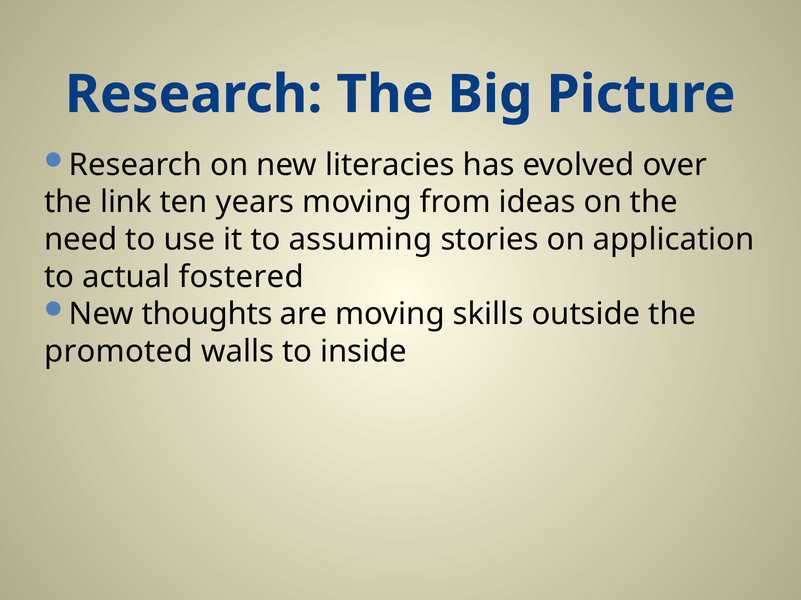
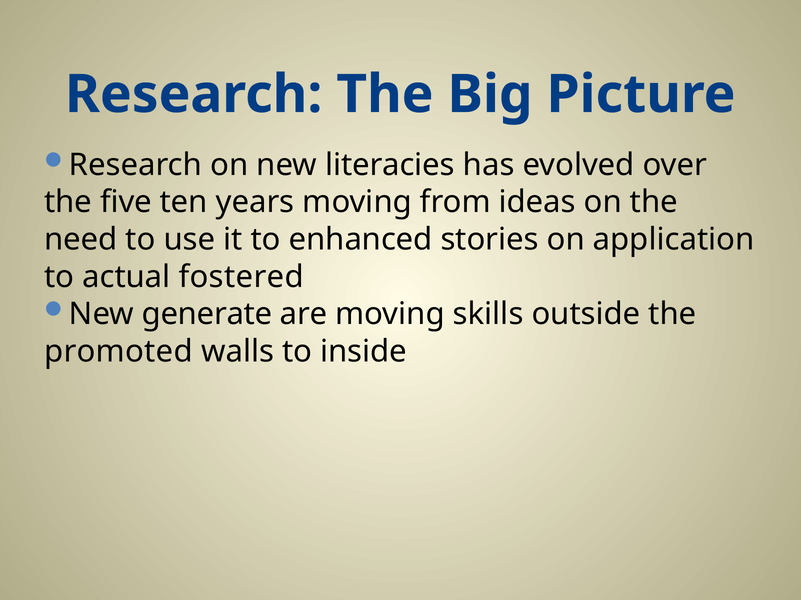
link: link -> five (126, 202)
assuming: assuming -> enhanced (361, 240)
thoughts: thoughts -> generate (207, 315)
